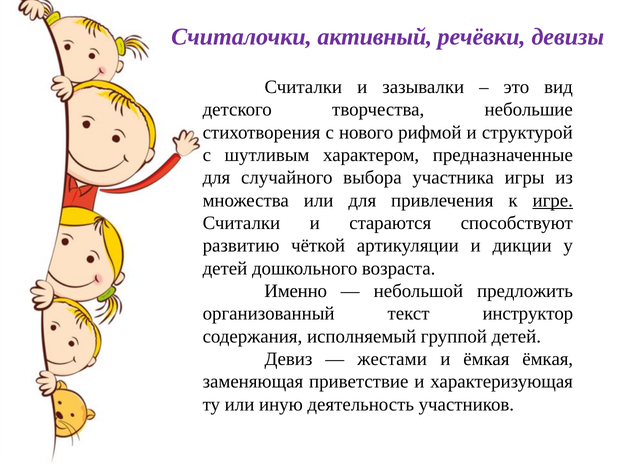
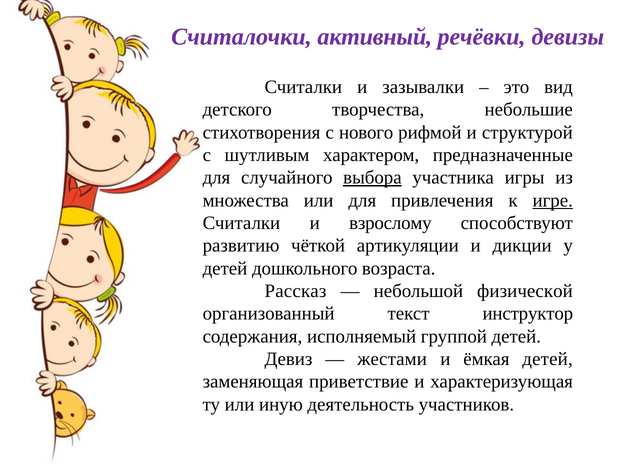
выбора underline: none -> present (372, 178)
стараются: стараются -> взрослому (390, 223)
Именно: Именно -> Рассказ (296, 291)
предложить: предложить -> физической (525, 291)
ёмкая ёмкая: ёмкая -> детей (548, 359)
